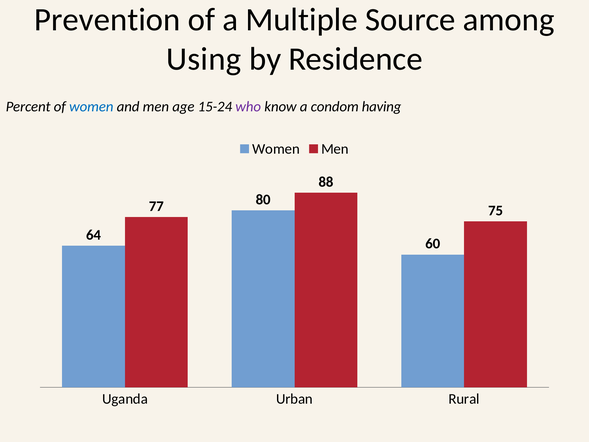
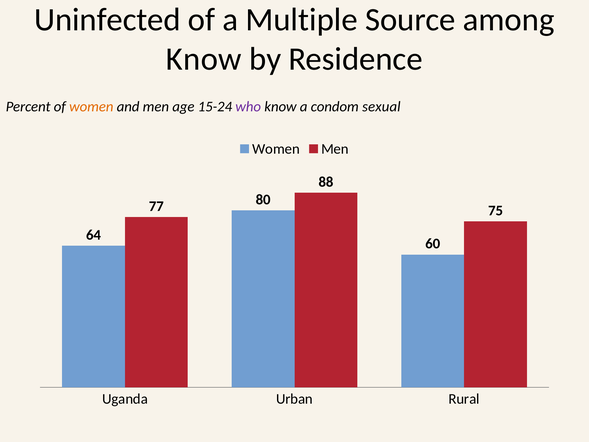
Prevention: Prevention -> Uninfected (107, 20)
Using: Using -> Know (204, 59)
women colour: blue -> orange (91, 107)
having: having -> sexual (381, 107)
